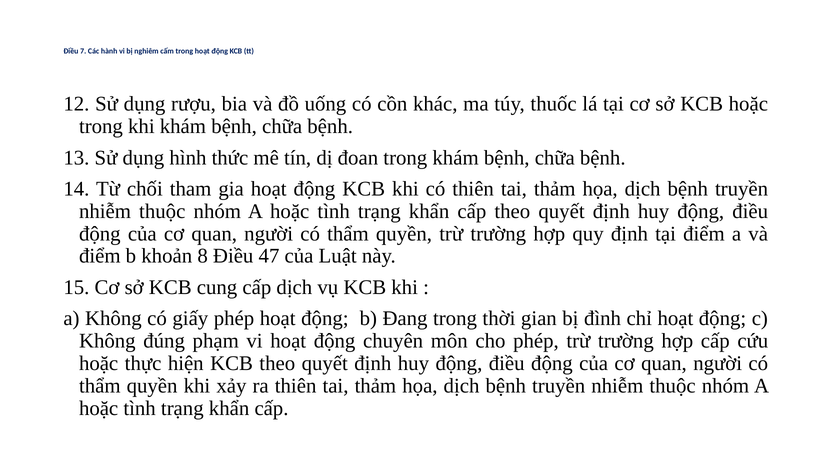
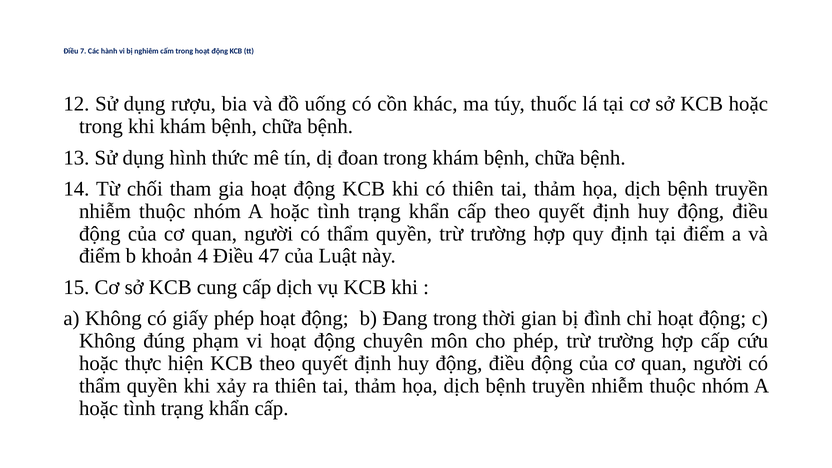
8: 8 -> 4 (203, 256)
